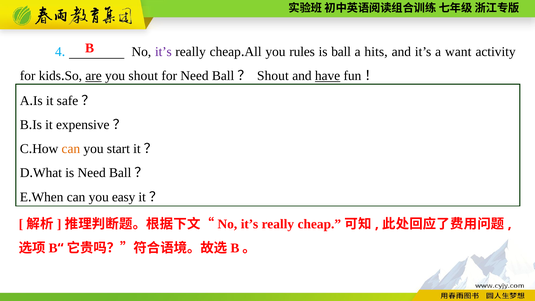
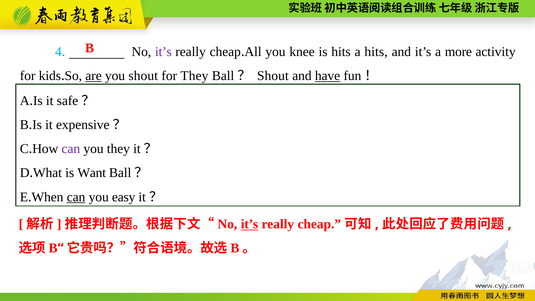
rules: rules -> knee (302, 52)
is ball: ball -> hits (341, 52)
want: want -> more (458, 52)
for Need: Need -> They (194, 76)
can colour: orange -> purple (71, 149)
you start: start -> they (118, 149)
is Need: Need -> Want (92, 173)
can underline: none -> present (76, 197)
it’s underline: none -> present (249, 224)
